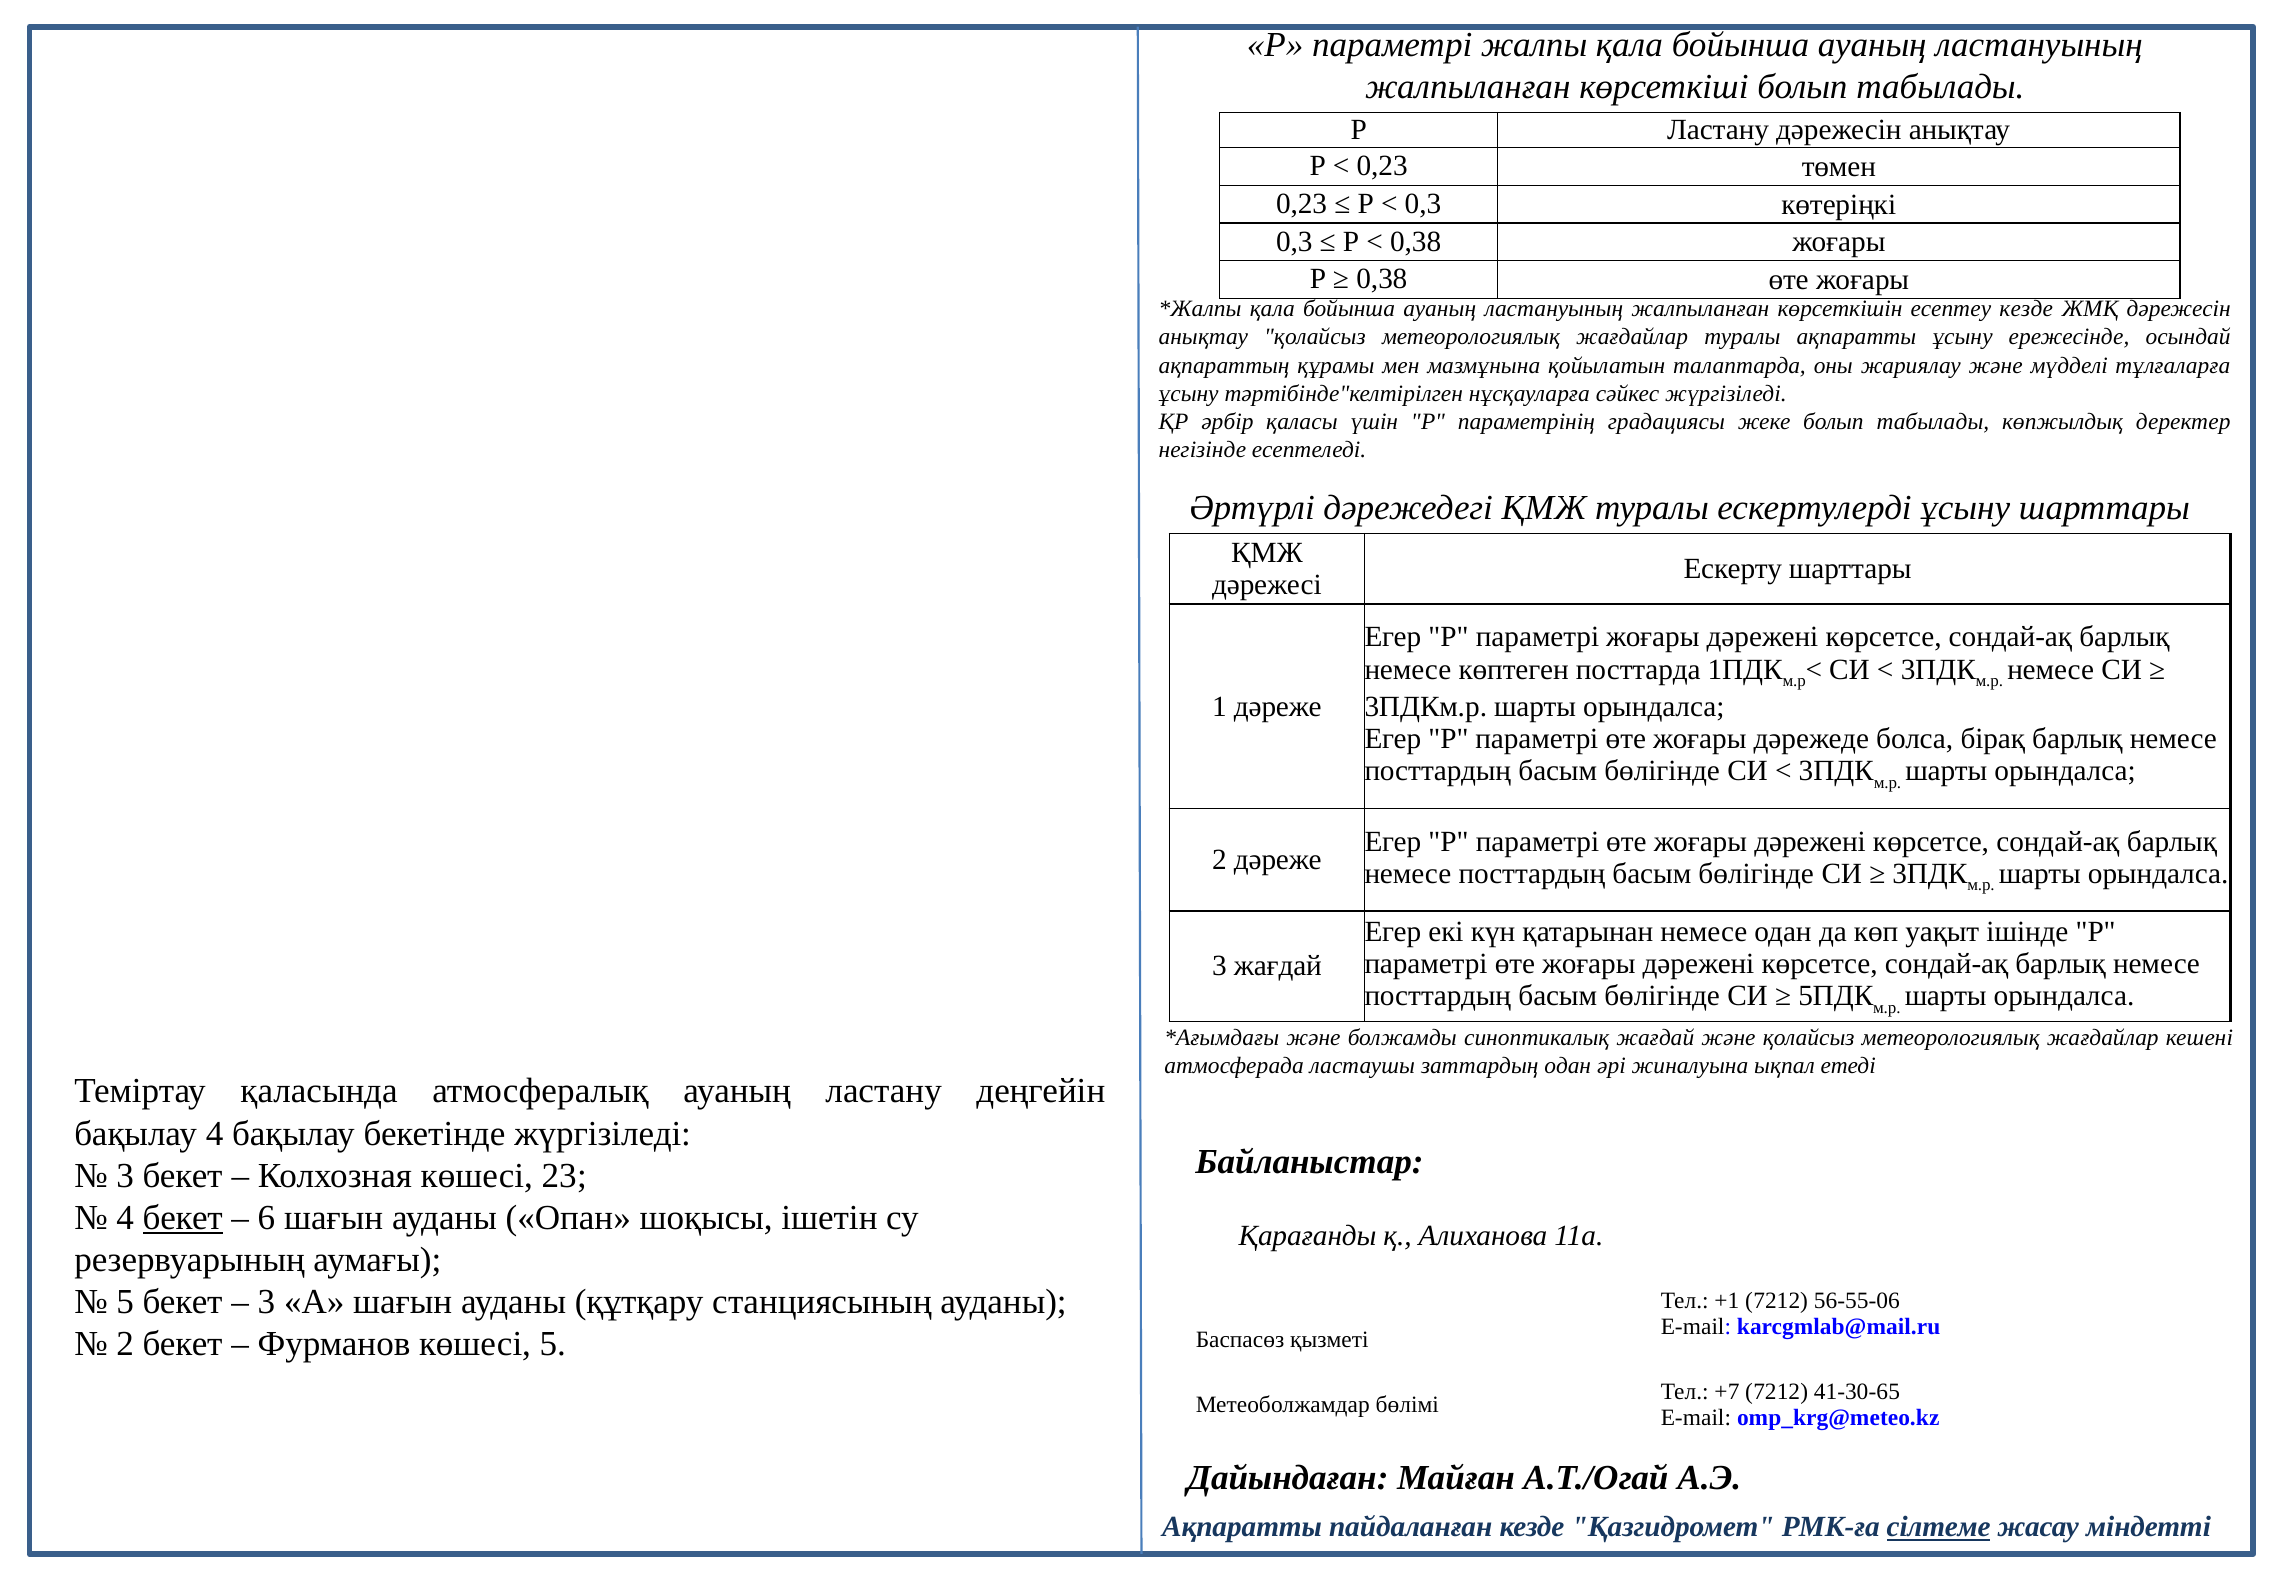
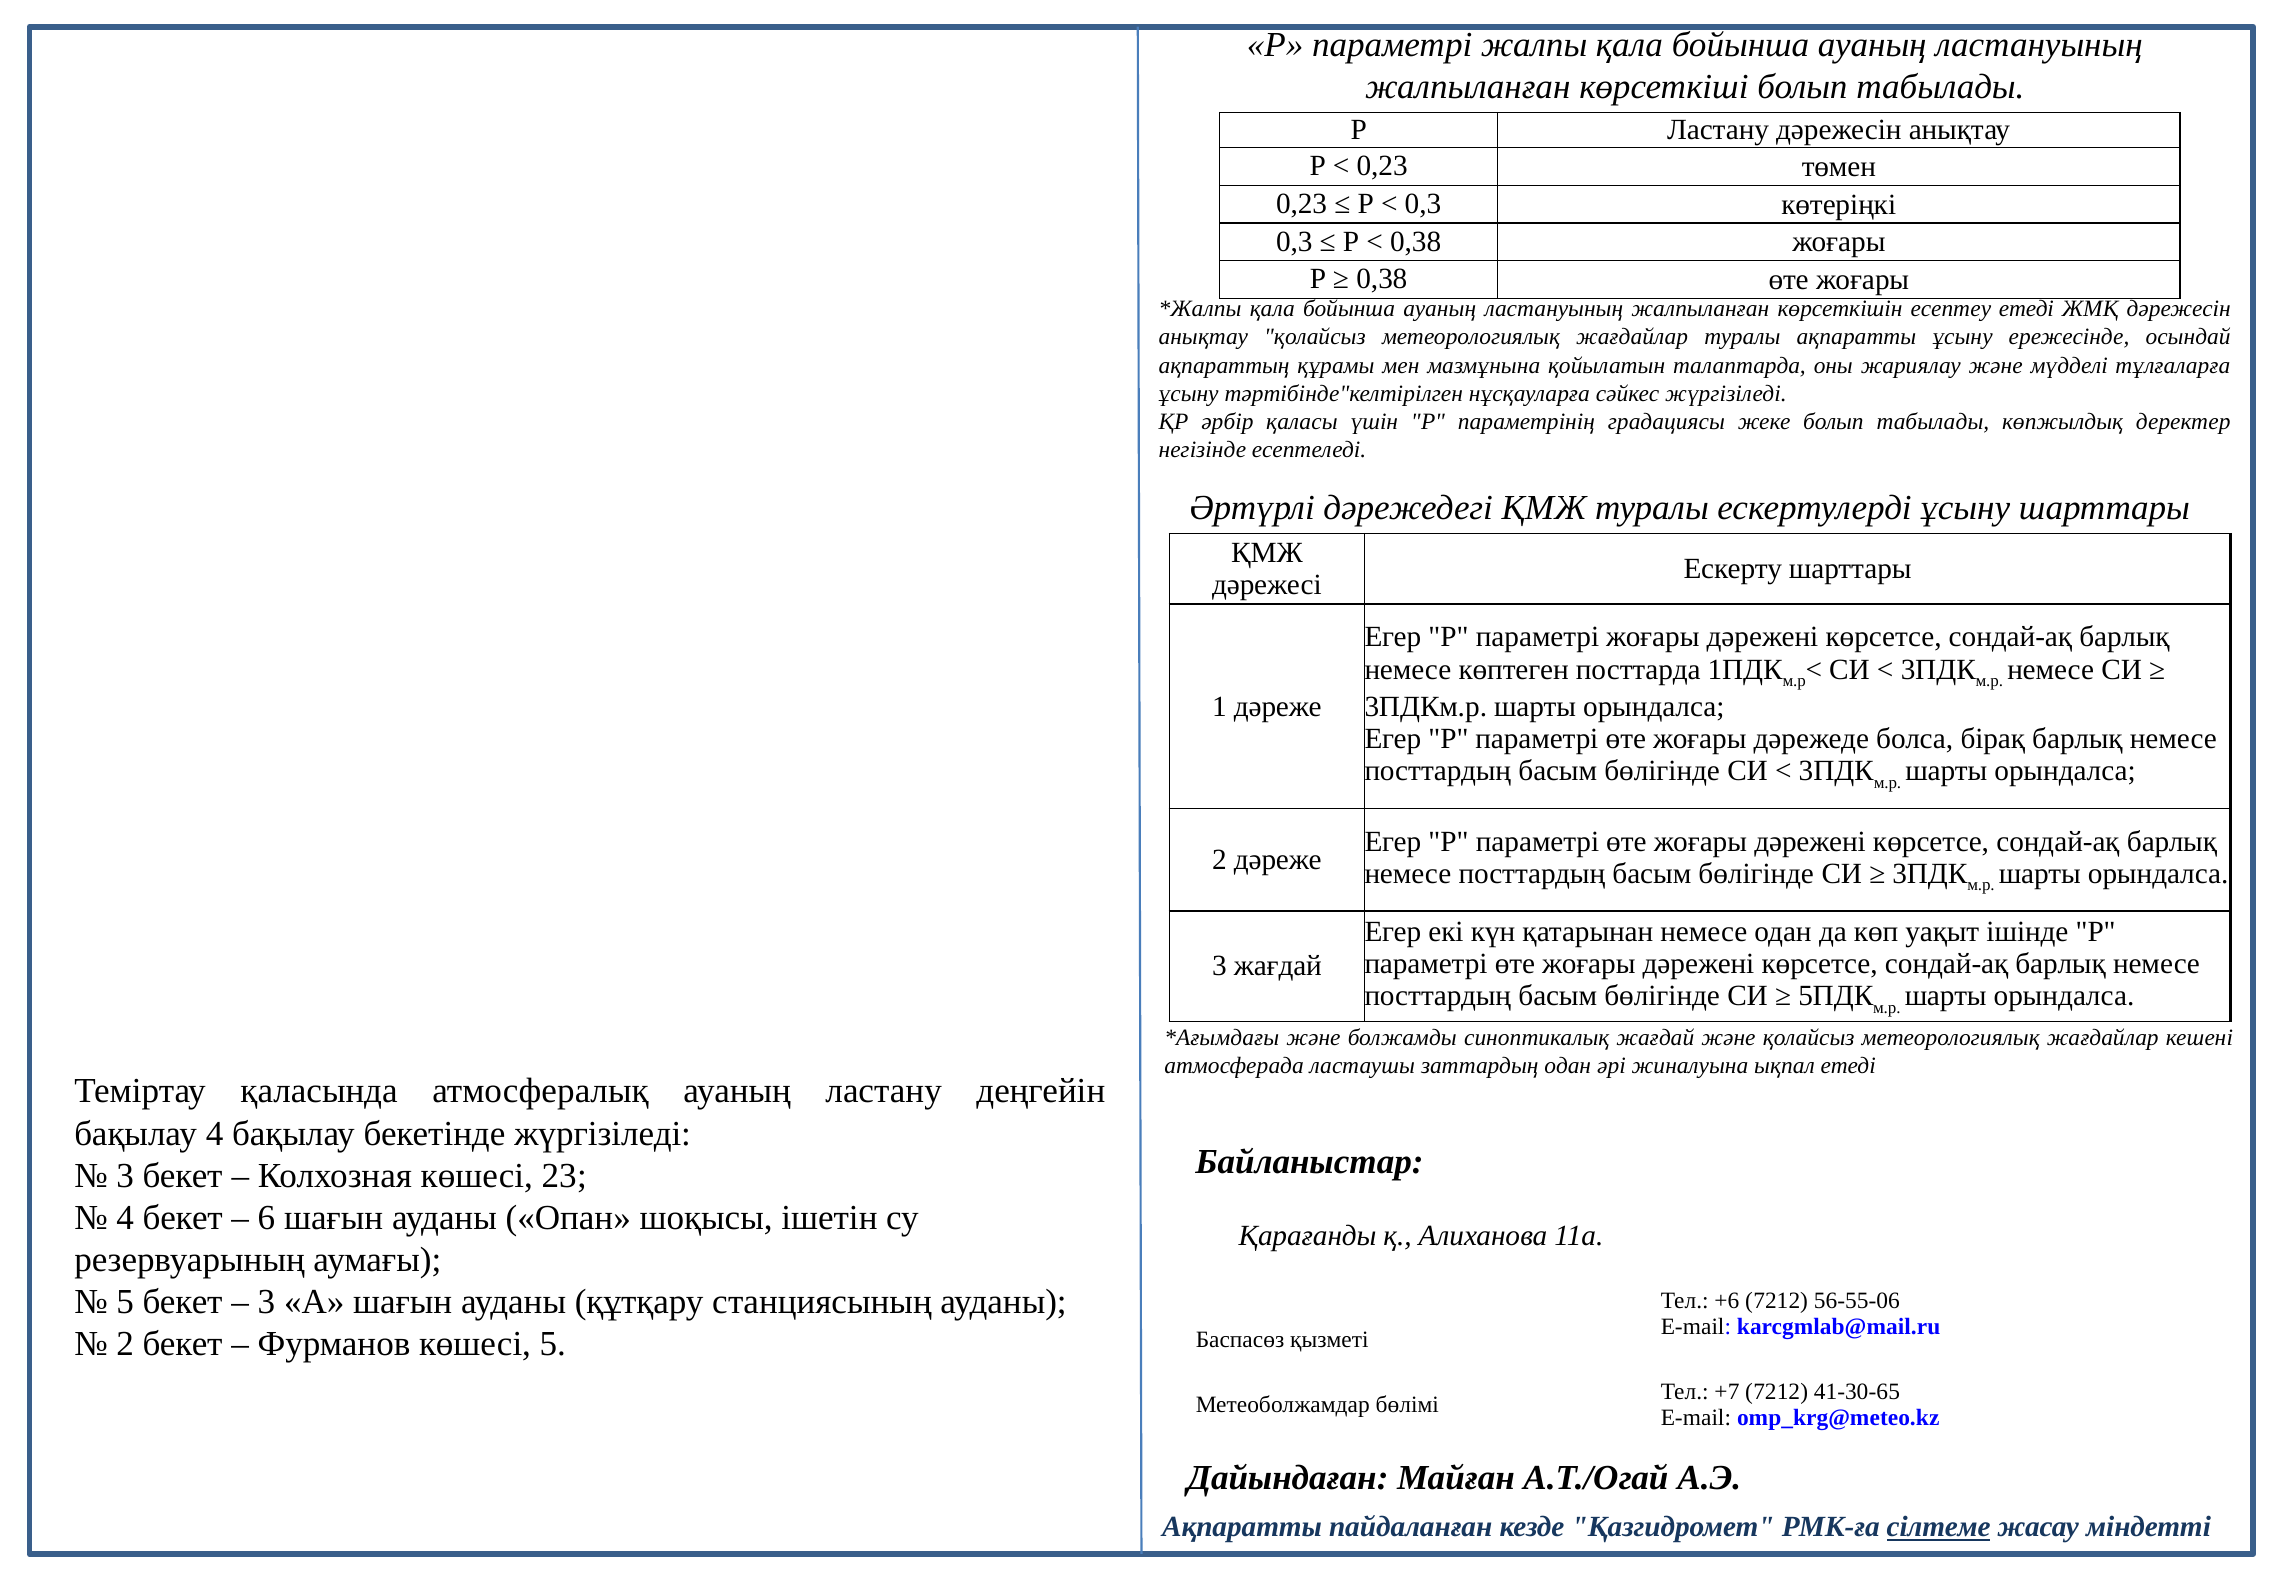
есептеу кезде: кезде -> етеді (2026, 309)
бекет underline: present -> none (183, 1217)
+1: +1 -> +6 (1727, 1300)
